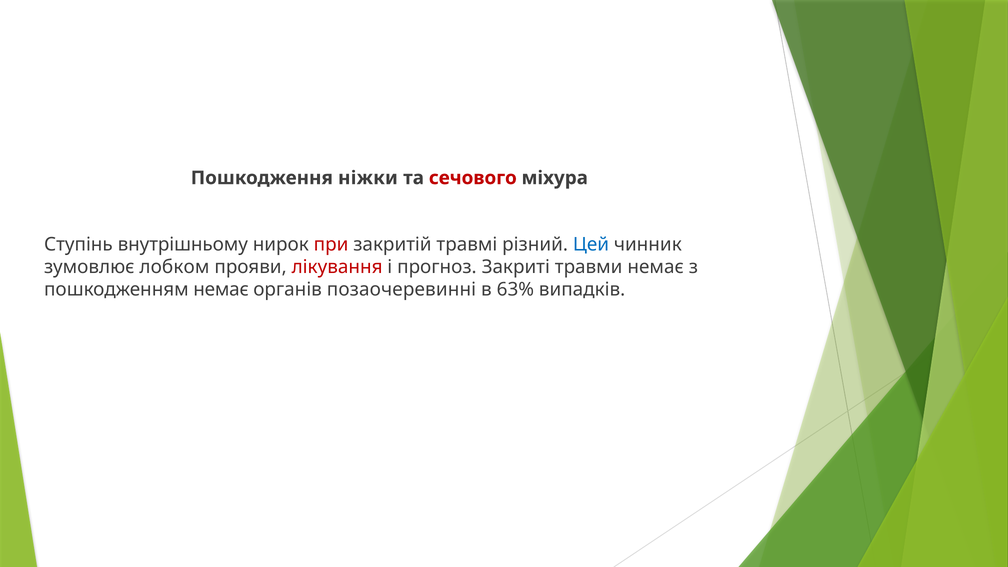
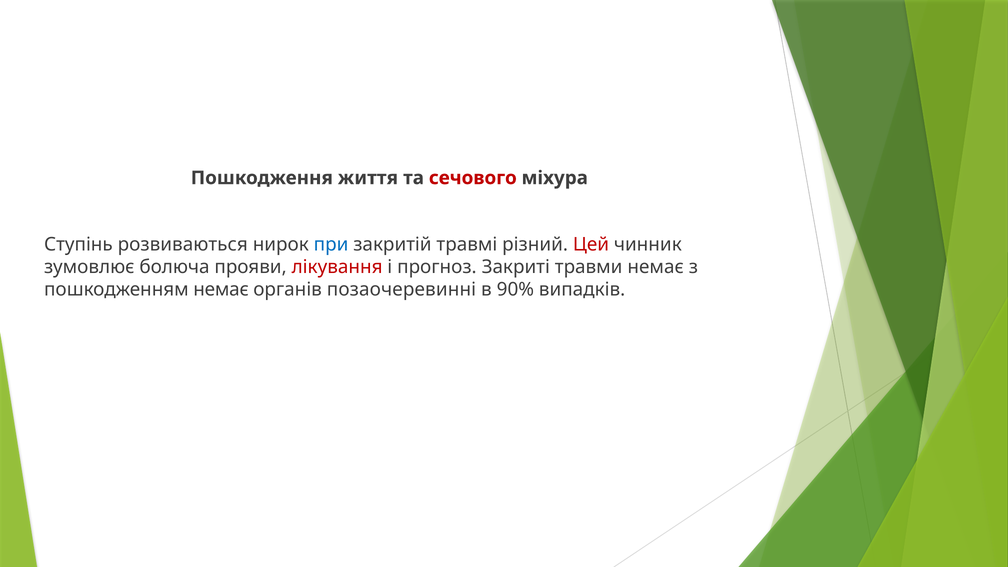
ніжки: ніжки -> життя (368, 178)
внутрішньому: внутрішньому -> розвиваються (183, 244)
при colour: red -> blue (331, 244)
Цей colour: blue -> red (591, 244)
лобком: лобком -> болюча (175, 267)
63%: 63% -> 90% (515, 290)
